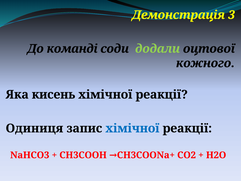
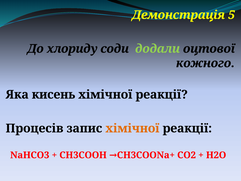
3: 3 -> 5 (231, 15)
команді: команді -> хлориду (72, 49)
Одиниця: Одиниця -> Процесів (34, 128)
хімічної colour: blue -> orange (132, 128)
